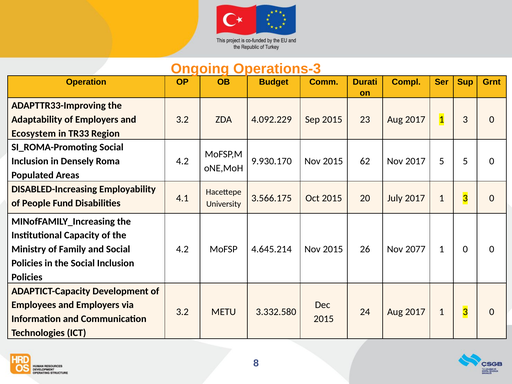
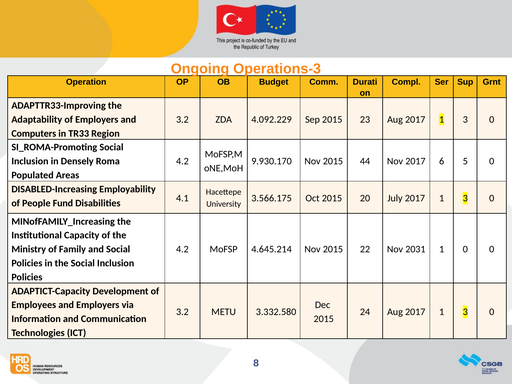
Ecosystem: Ecosystem -> Computers (34, 133)
62: 62 -> 44 (365, 161)
2017 5: 5 -> 6 (442, 161)
26: 26 -> 22 (365, 249)
2077: 2077 -> 2031 (415, 249)
